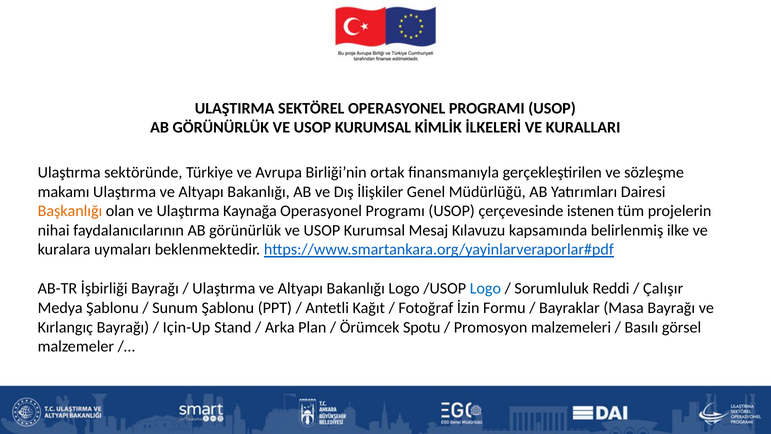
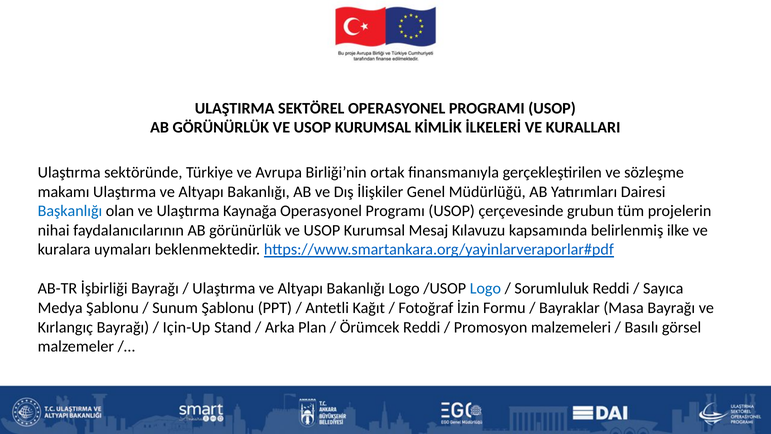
Başkanlığı colour: orange -> blue (70, 211)
istenen: istenen -> grubun (590, 211)
Çalışır: Çalışır -> Sayıca (663, 288)
Örümcek Spotu: Spotu -> Reddi (422, 327)
